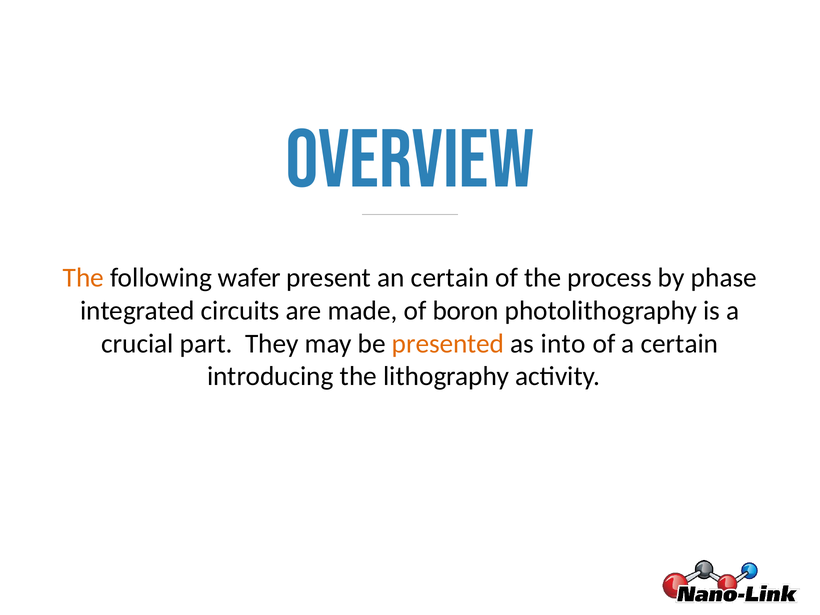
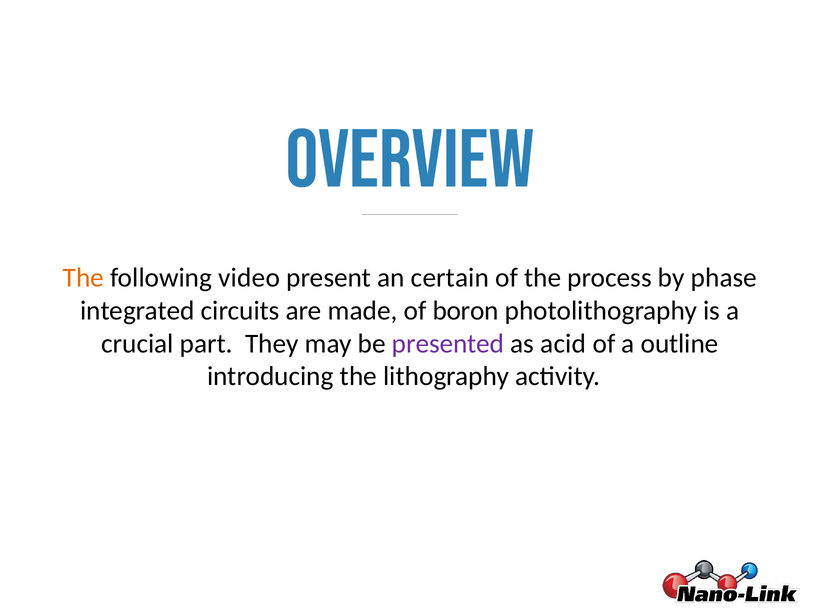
wafer: wafer -> video (249, 278)
presented colour: orange -> purple (448, 344)
into: into -> acid (563, 344)
a certain: certain -> outline (680, 344)
